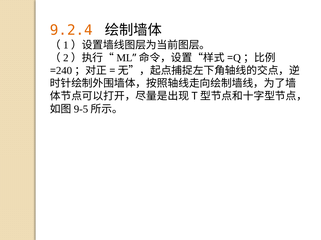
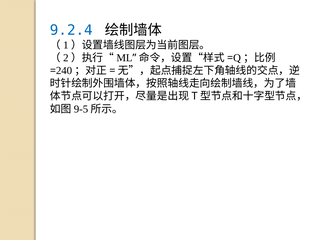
9.2.4 colour: orange -> blue (71, 30)
